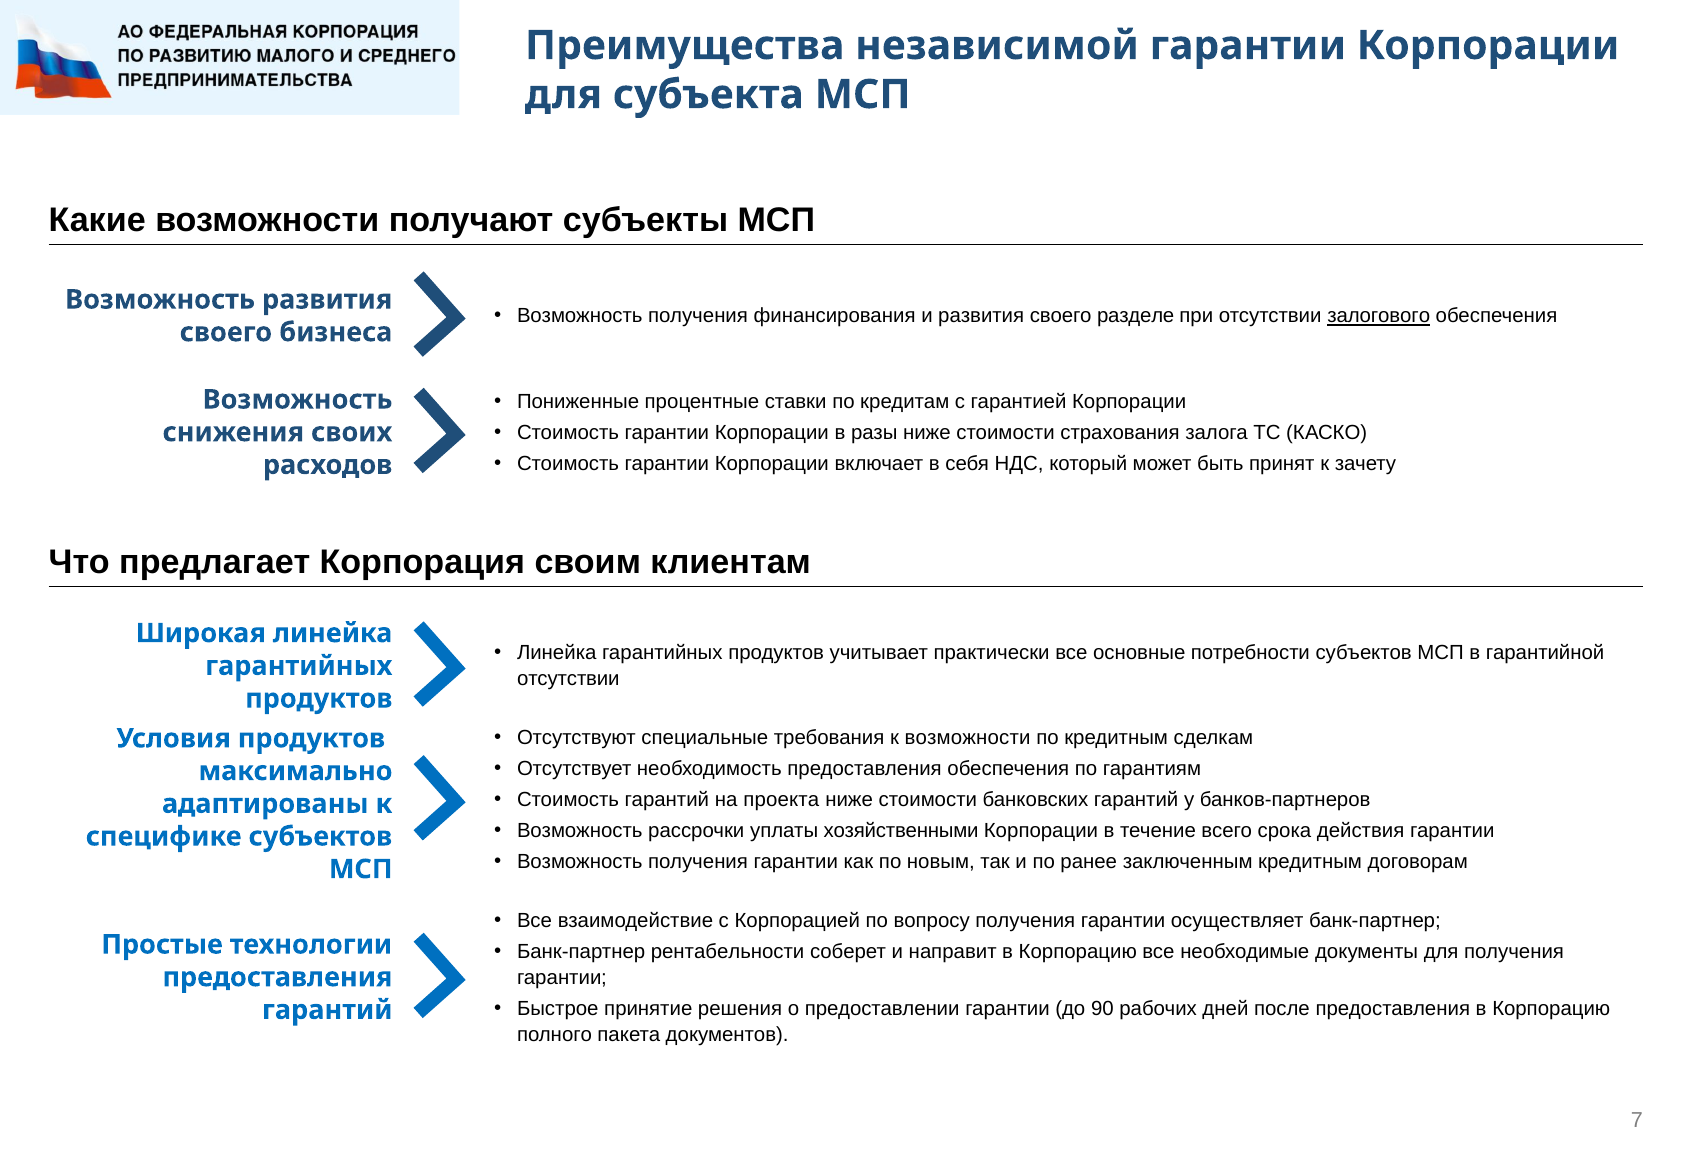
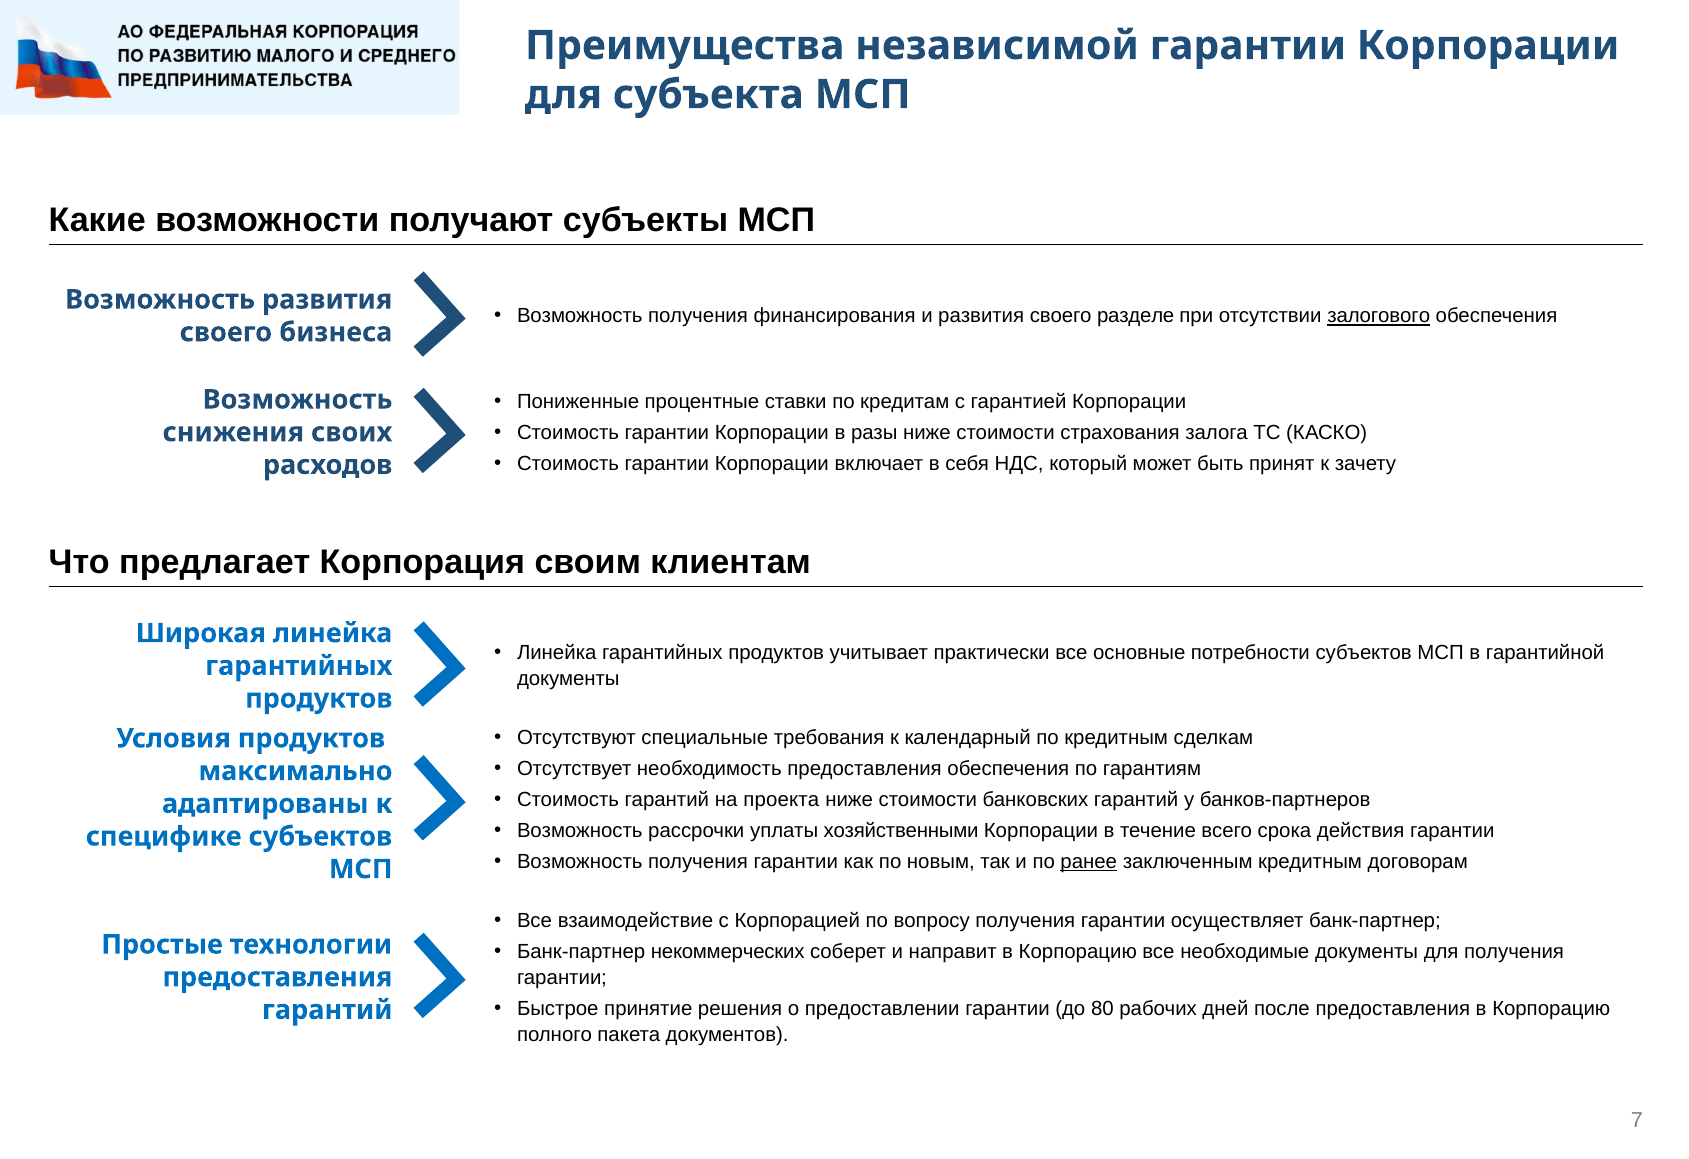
отсутствии: отсутствии -> документы (568, 679)
к возможности: возможности -> календарный (968, 737)
ранее underline: none -> present (1089, 862)
рентабельности: рентабельности -> некоммерческих (728, 951)
90: 90 -> 80 (1102, 1008)
